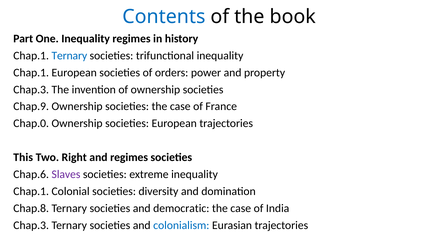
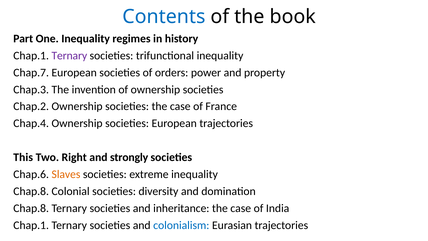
Ternary colour: blue -> purple (69, 55)
Chap.1: Chap.1 -> Chap.7 (31, 72)
Chap.9: Chap.9 -> Chap.2 (31, 106)
Chap.0: Chap.0 -> Chap.4 (31, 123)
and regimes: regimes -> strongly (129, 157)
Slaves colour: purple -> orange (66, 174)
Chap.1: Chap.1 -> Chap.8 (31, 191)
democratic: democratic -> inheritance (181, 208)
Chap.3: Chap.3 -> Chap.1 (31, 225)
